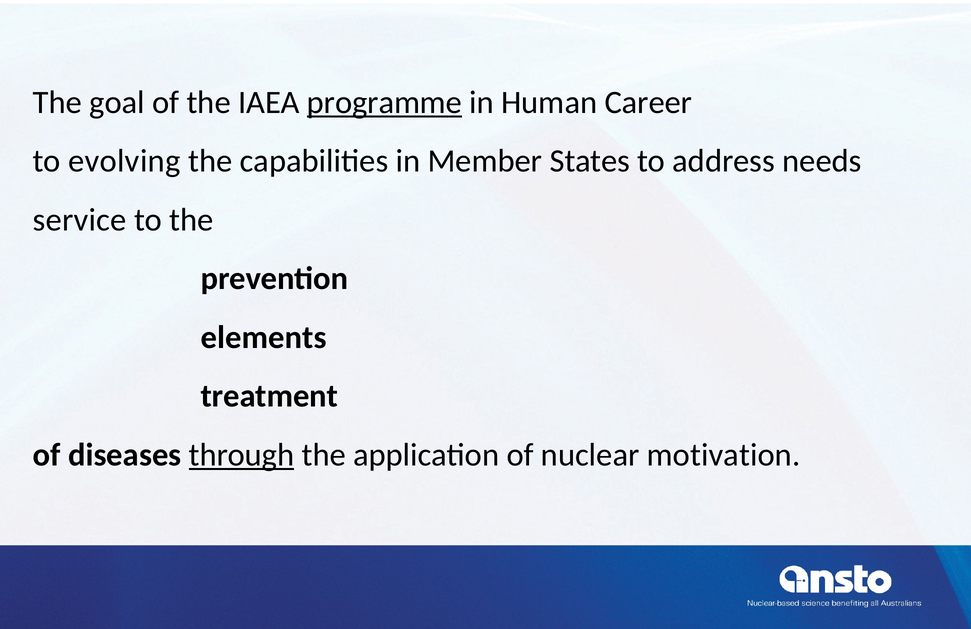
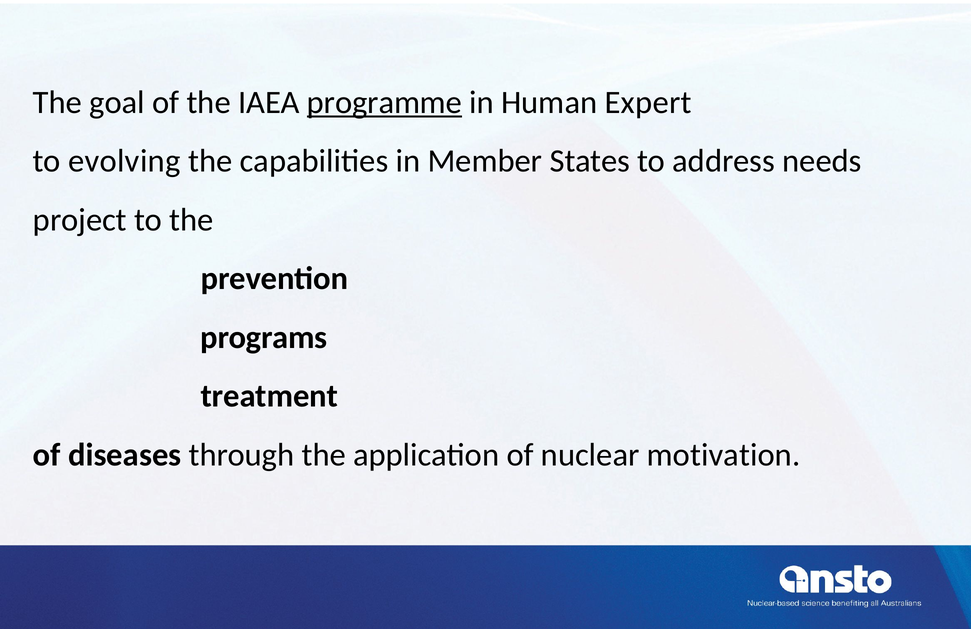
Career: Career -> Expert (648, 103)
service: service -> project (80, 220)
elements: elements -> programs (264, 337)
through underline: present -> none (242, 455)
